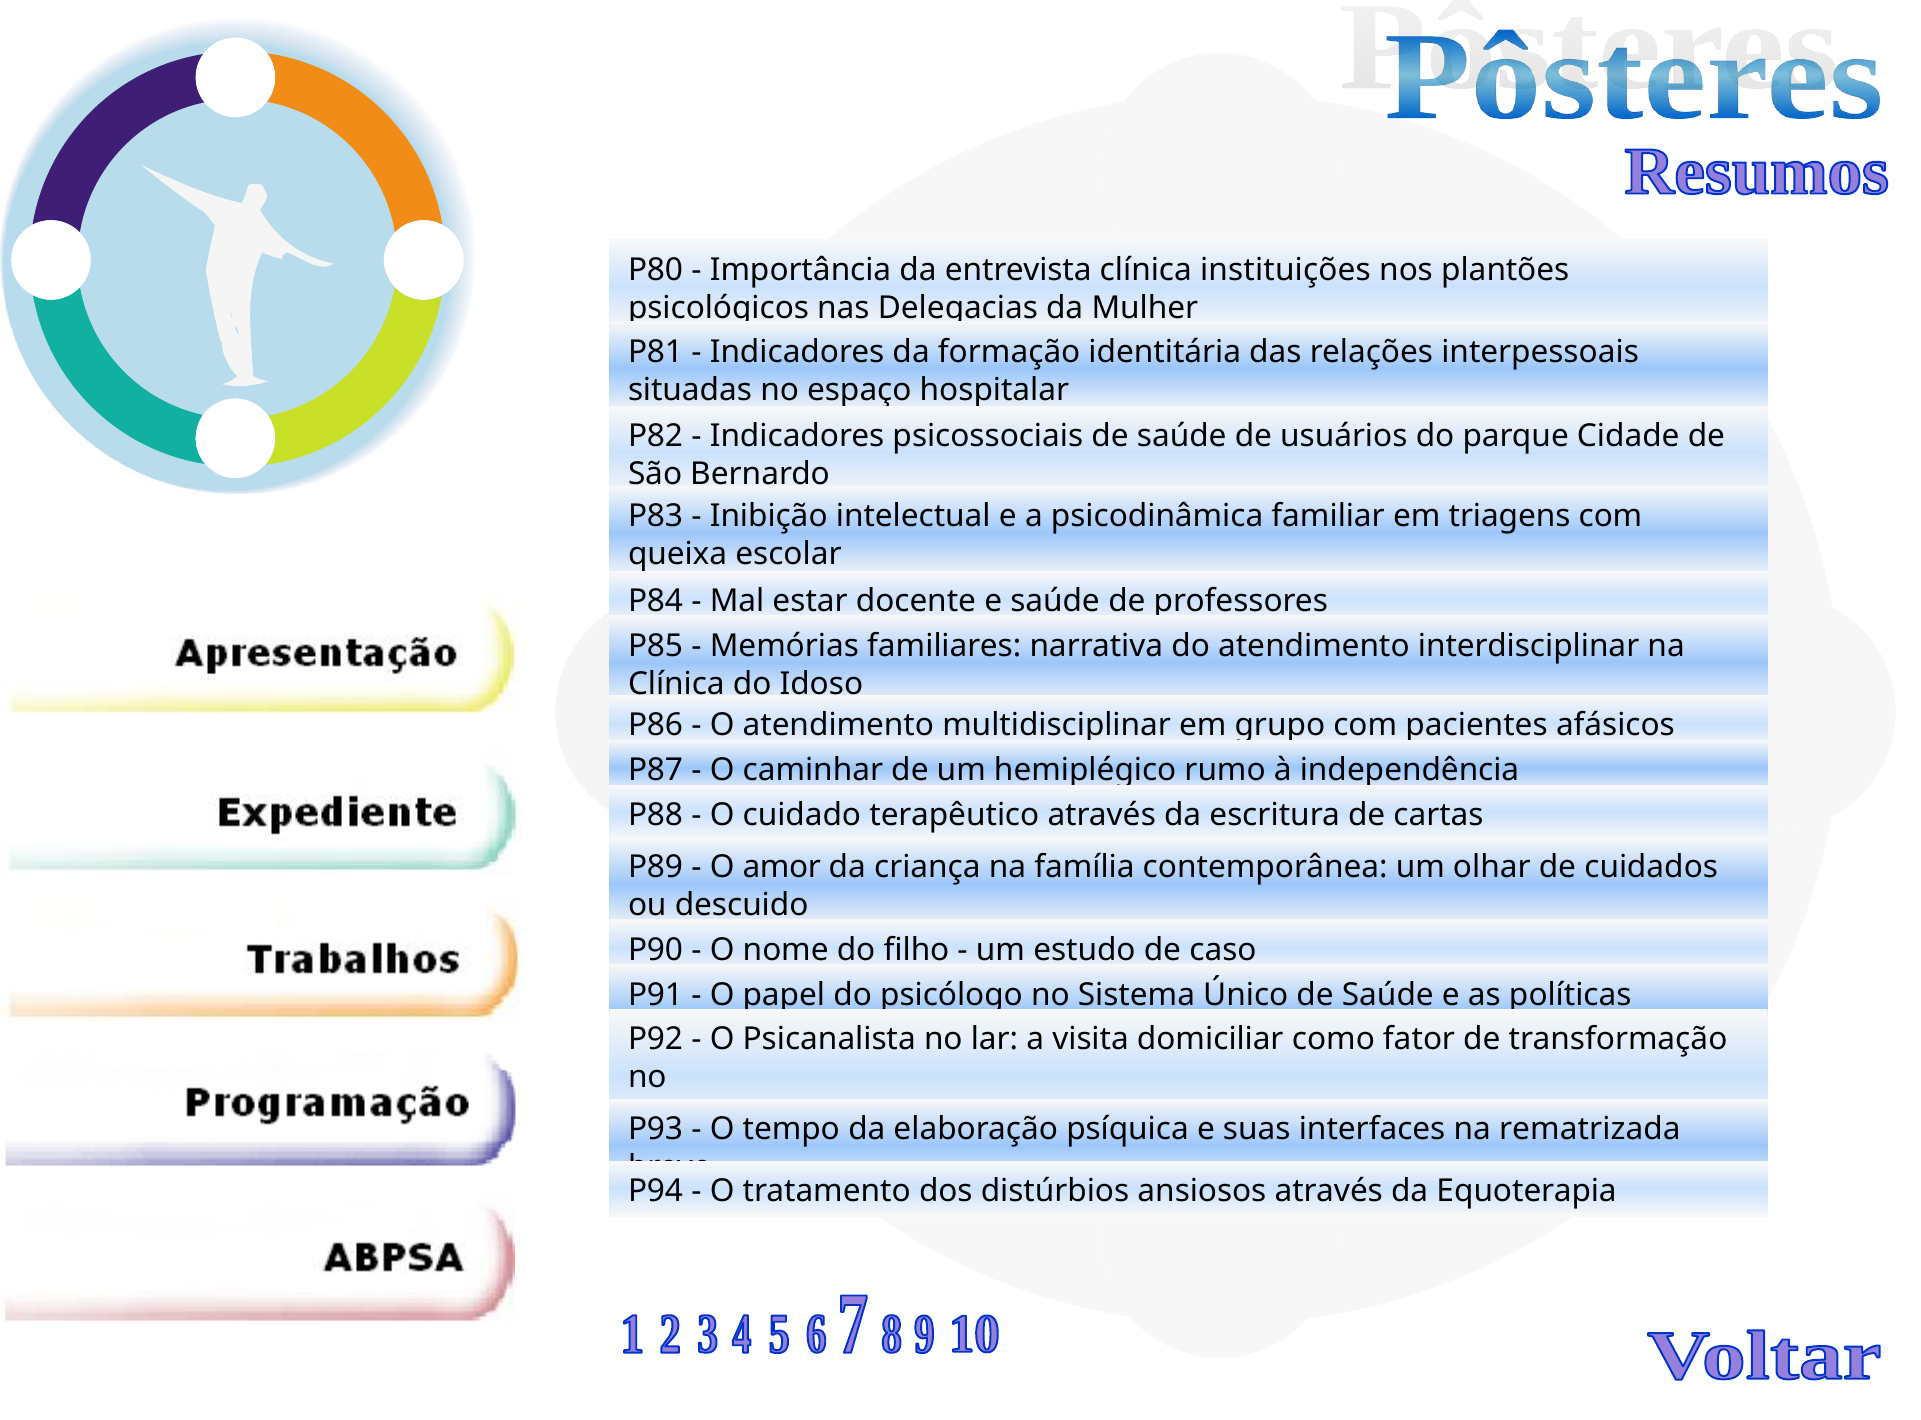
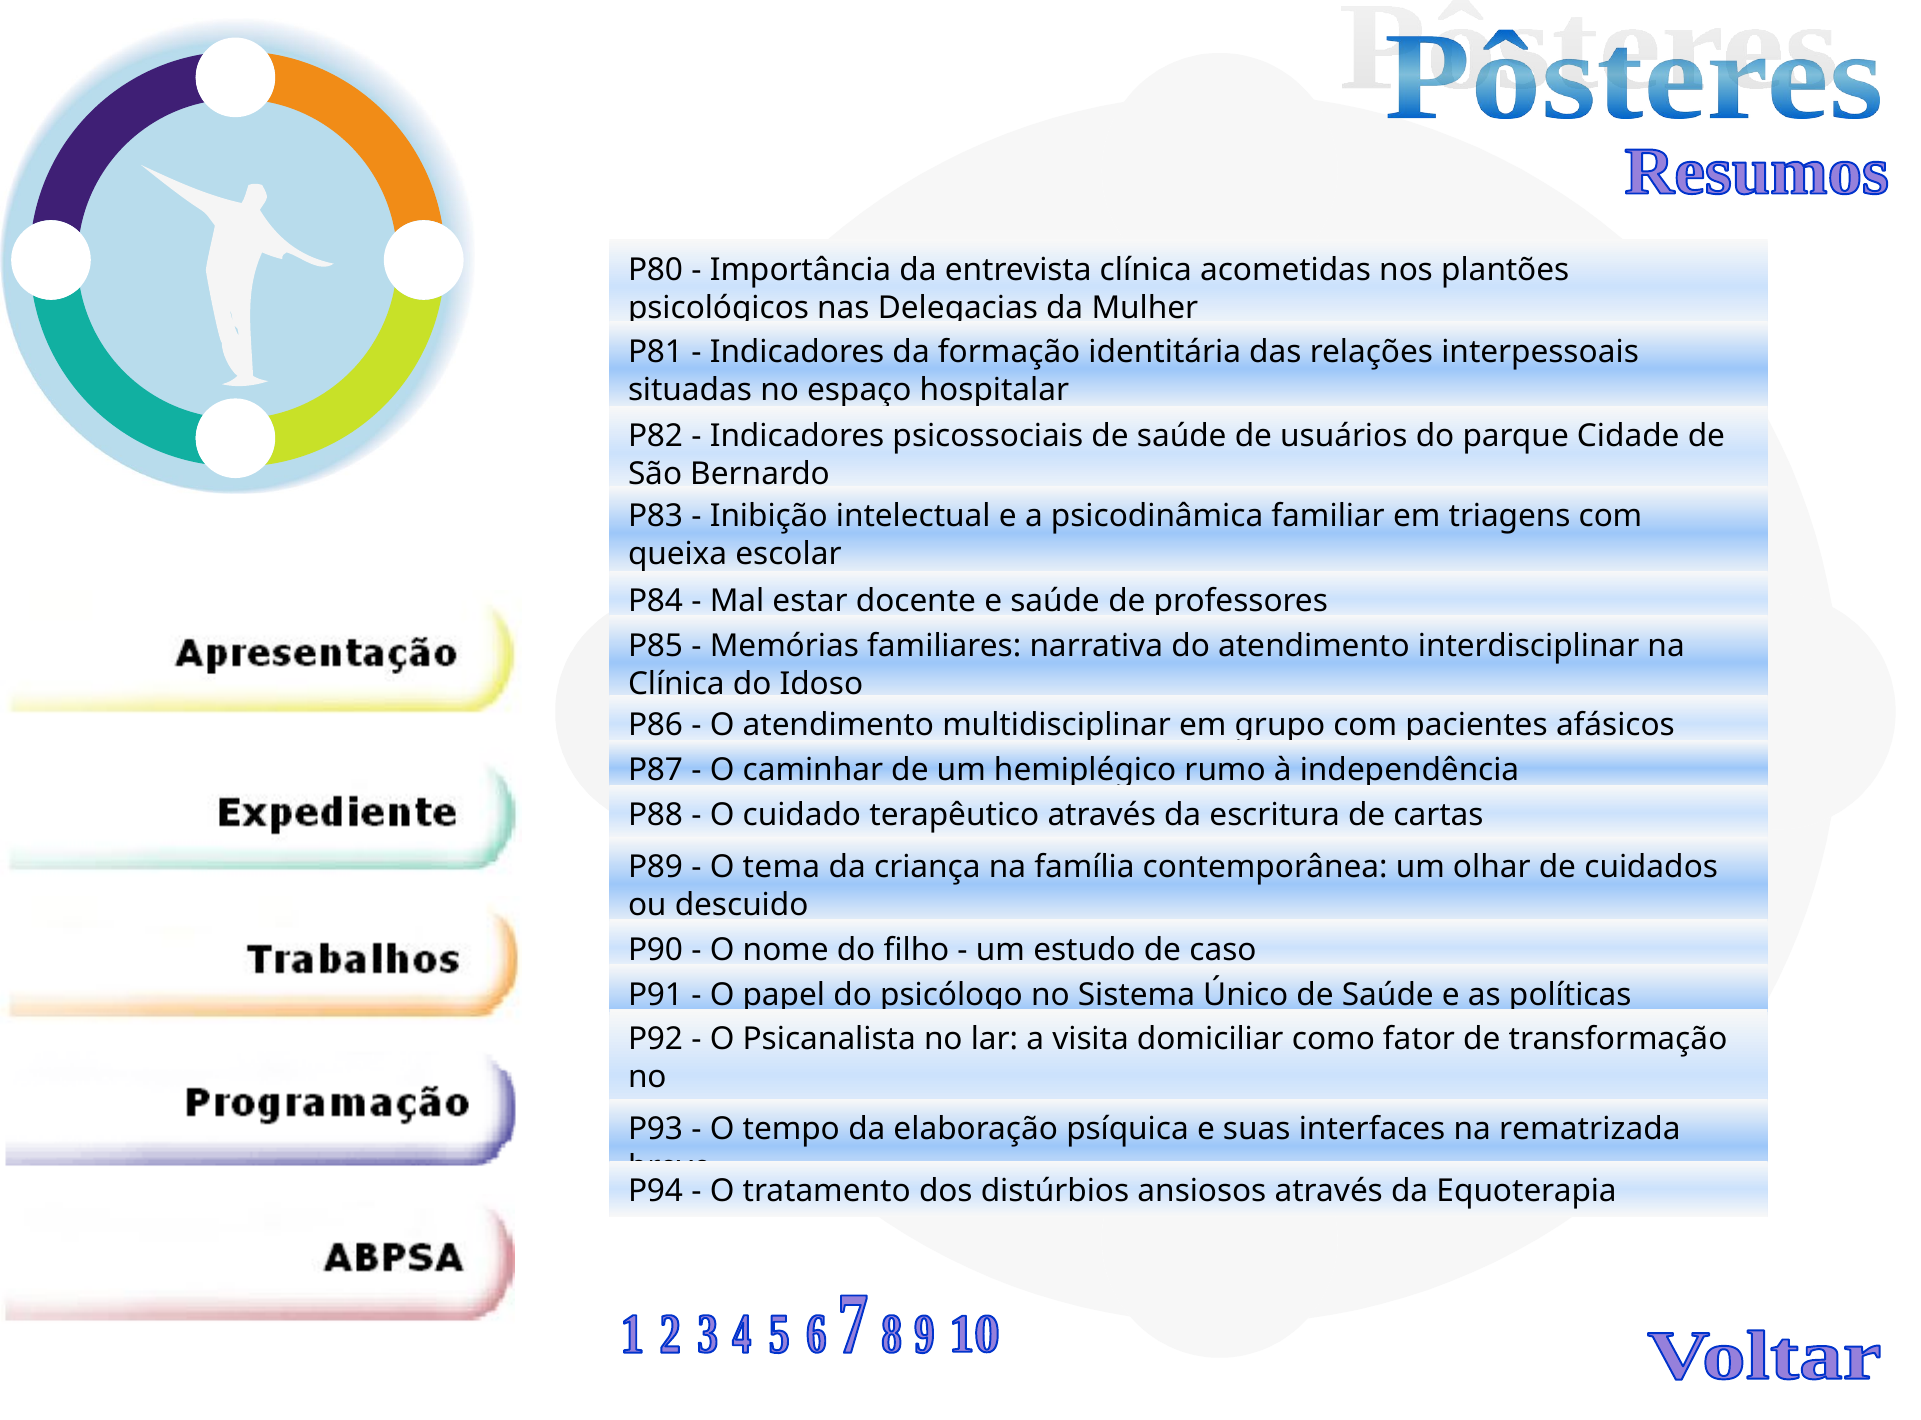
instituições: instituições -> acometidas (1286, 270)
amor: amor -> tema (781, 868)
